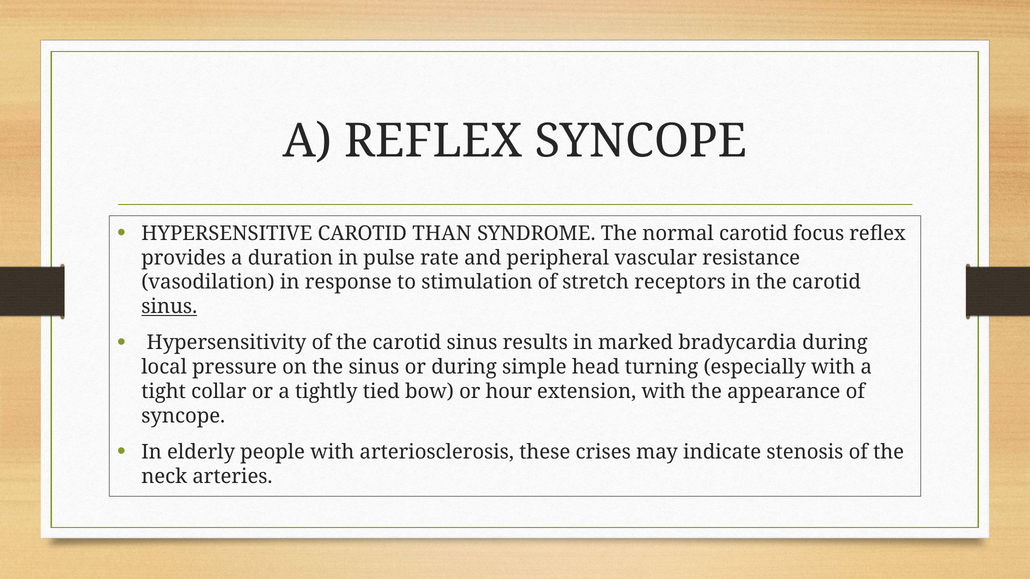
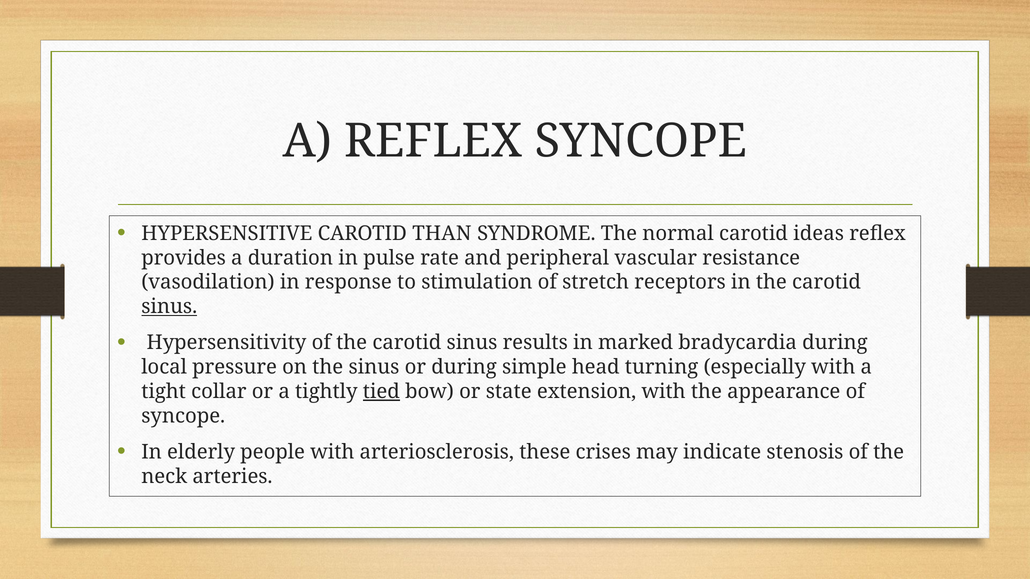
focus: focus -> ideas (819, 234)
tied underline: none -> present (381, 392)
hour: hour -> state (509, 392)
